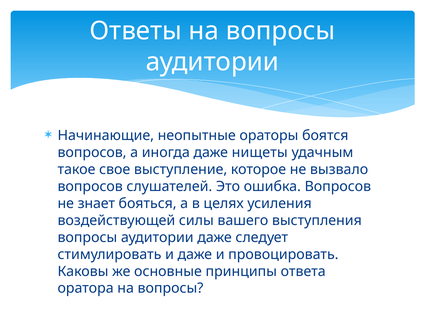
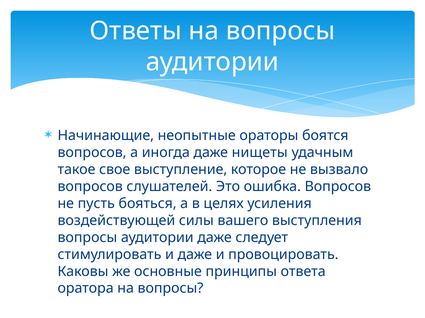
знает: знает -> пусть (96, 204)
